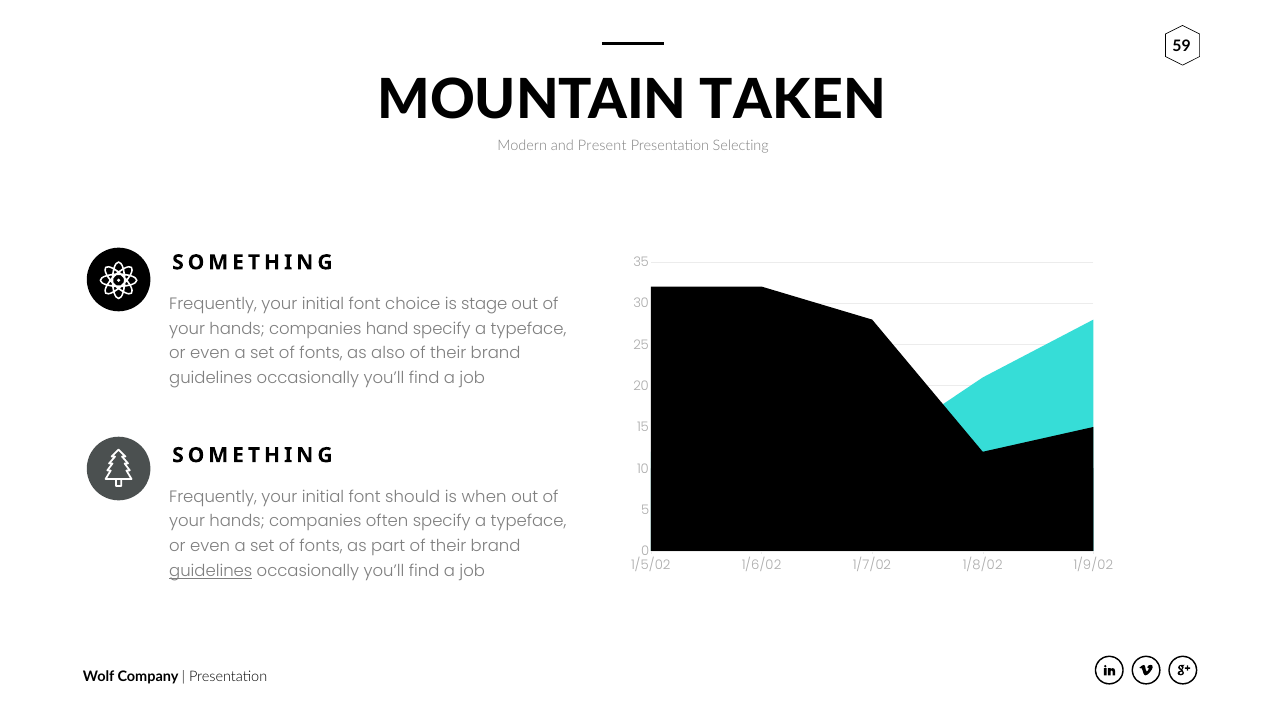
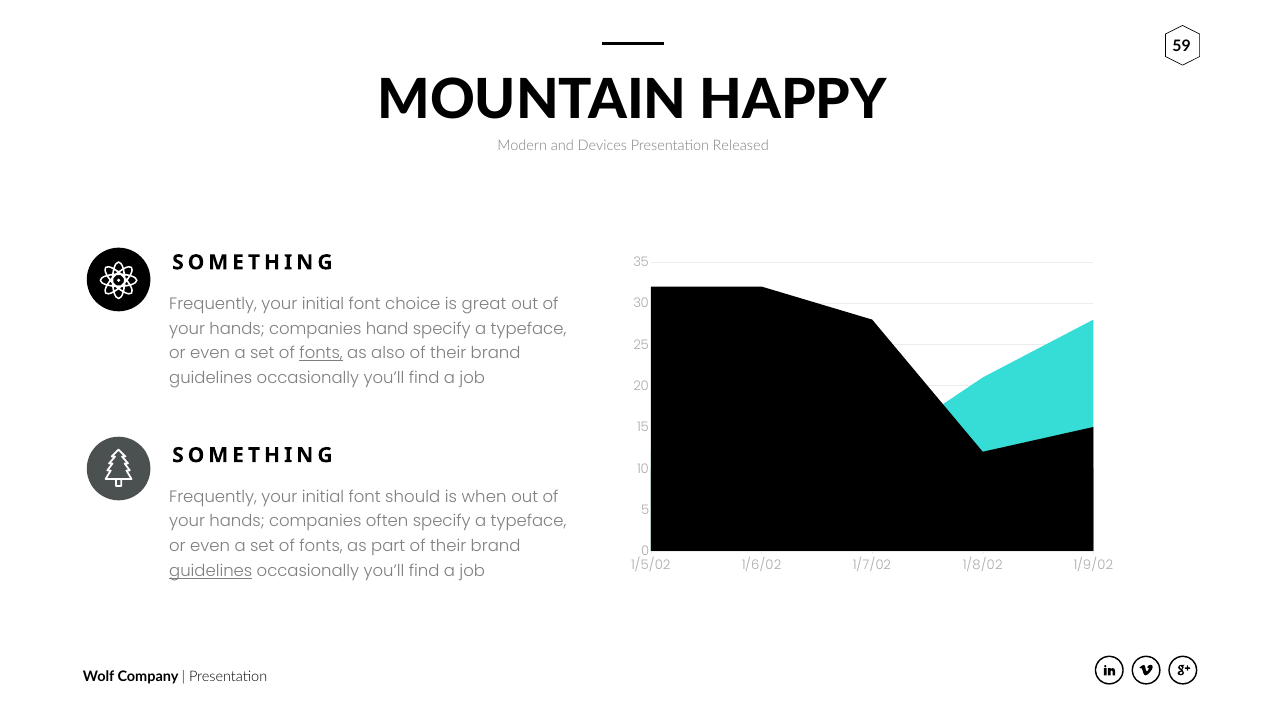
TAKEN: TAKEN -> HAPPY (793, 100)
Present: Present -> Devices (602, 146)
Selecting: Selecting -> Released (741, 146)
stage: stage -> great (484, 304)
fonts underline: none -> present (321, 354)
